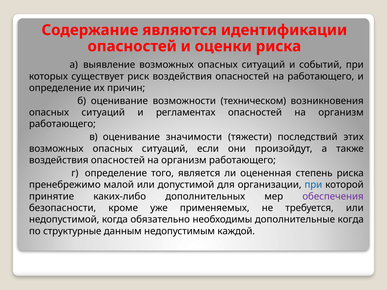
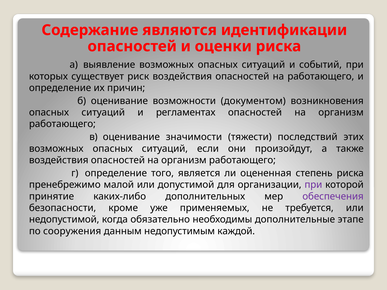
техническом: техническом -> документом (253, 101)
при colour: blue -> purple (313, 185)
дополнительные когда: когда -> этапе (351, 220)
структурные: структурные -> сооружения (72, 231)
